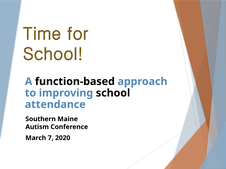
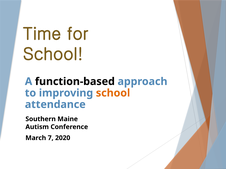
school colour: black -> orange (113, 93)
